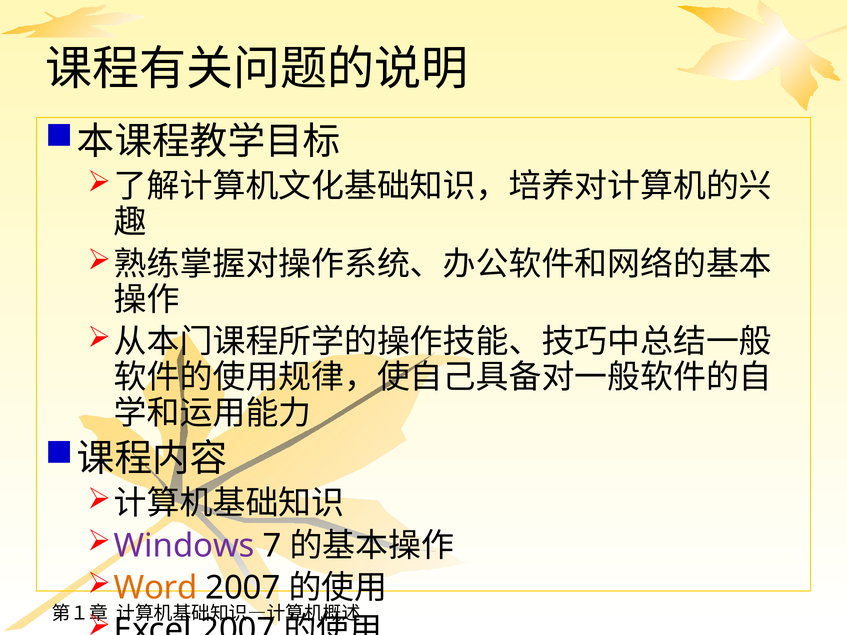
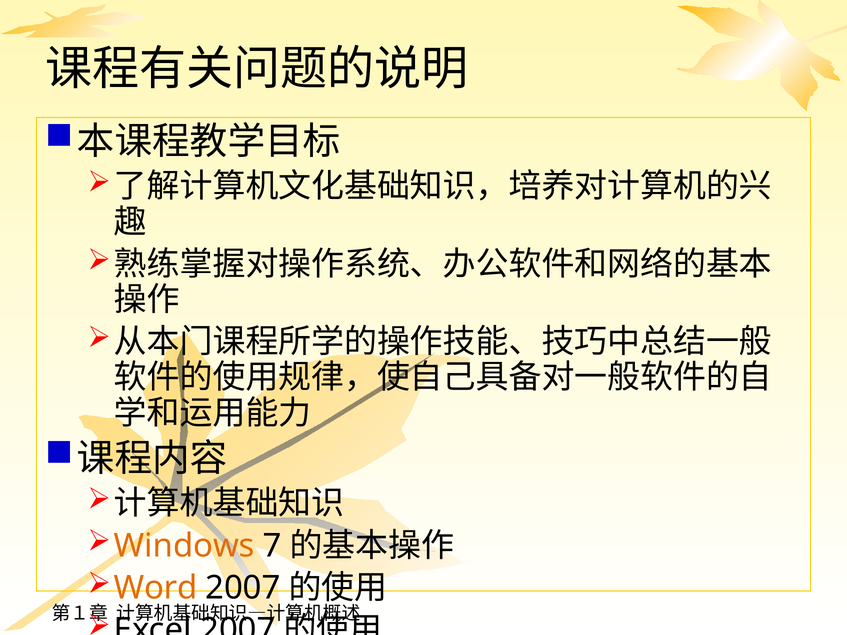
Windows colour: purple -> orange (184, 546)
